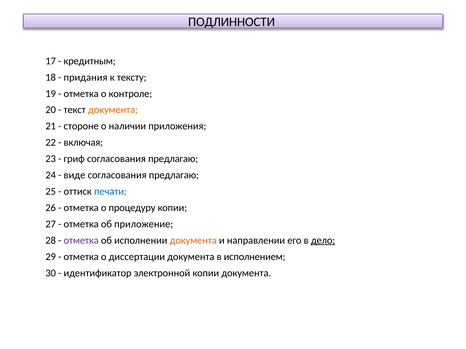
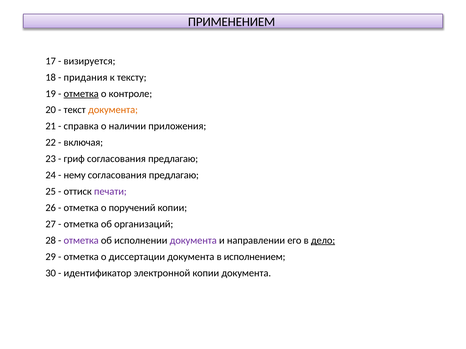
ПОДЛИННОСТИ: ПОДЛИННОСТИ -> ПРИМЕНЕНИЕМ (232, 22)
кредитным: кредитным -> визируется (90, 61)
отметка underline: none -> present (81, 94)
стороне: стороне -> справка (81, 126)
виде: виде -> нему (75, 175)
печати colour: blue -> purple (110, 192)
процедуру: процедуру -> поручений (132, 208)
приложение: приложение -> организаций (144, 224)
документа colour: orange -> purple (193, 241)
